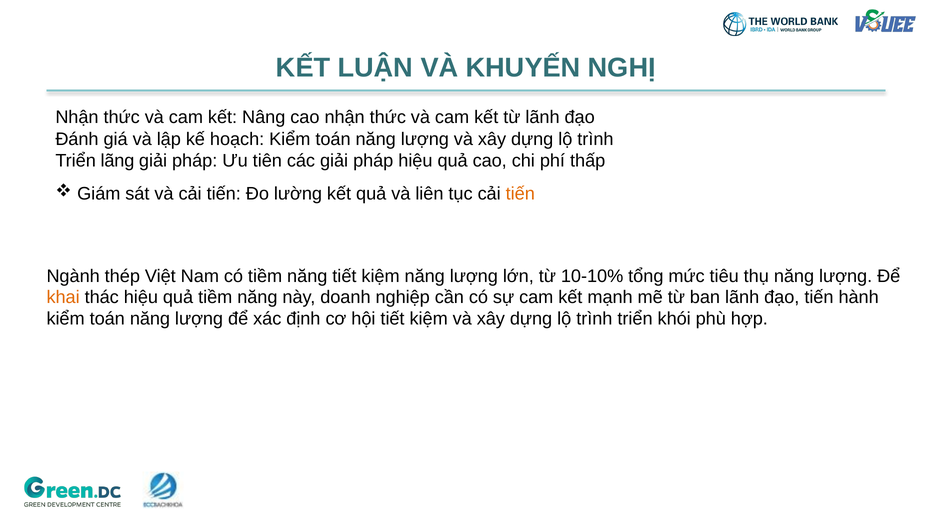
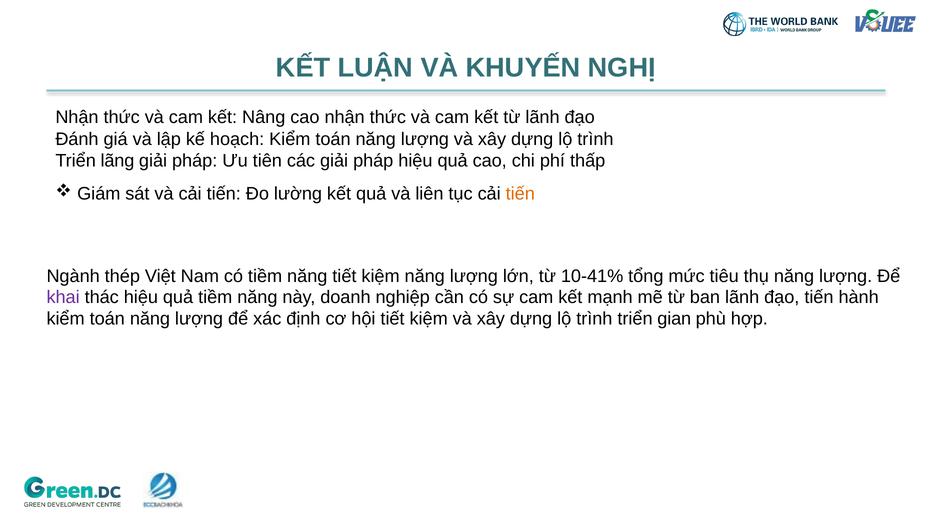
10-10%: 10-10% -> 10-41% (592, 276)
khai colour: orange -> purple (63, 298)
khói: khói -> gian (674, 319)
